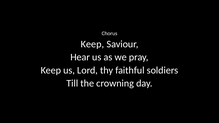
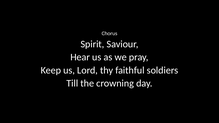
Keep: Keep -> Spirit (92, 44)
